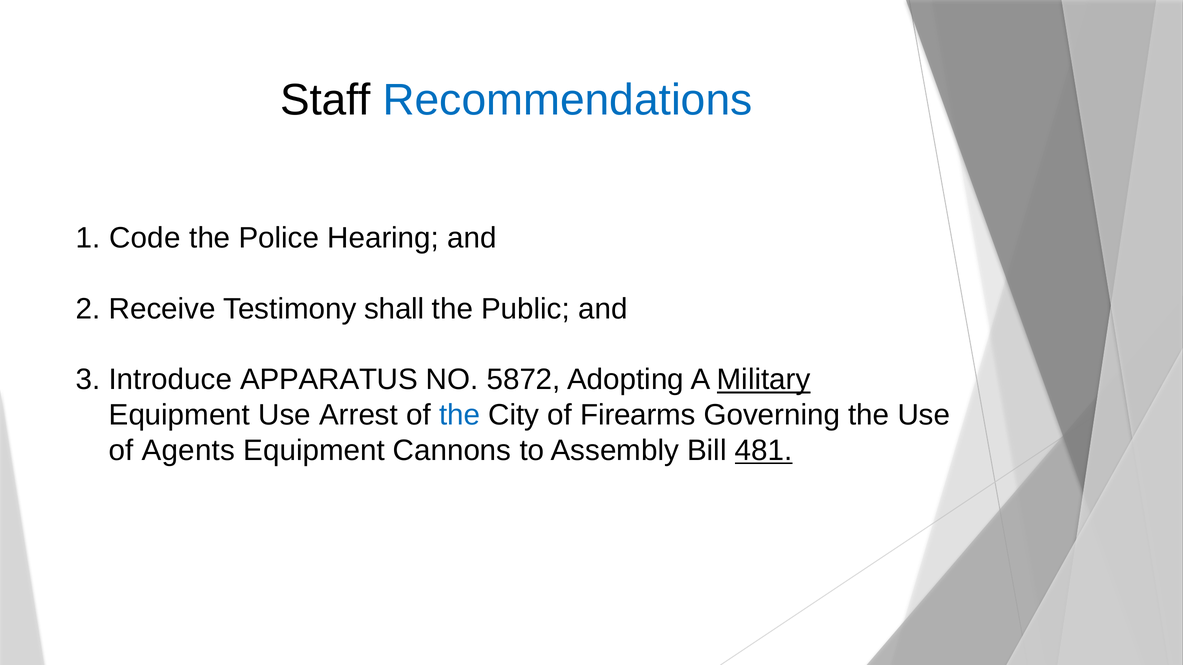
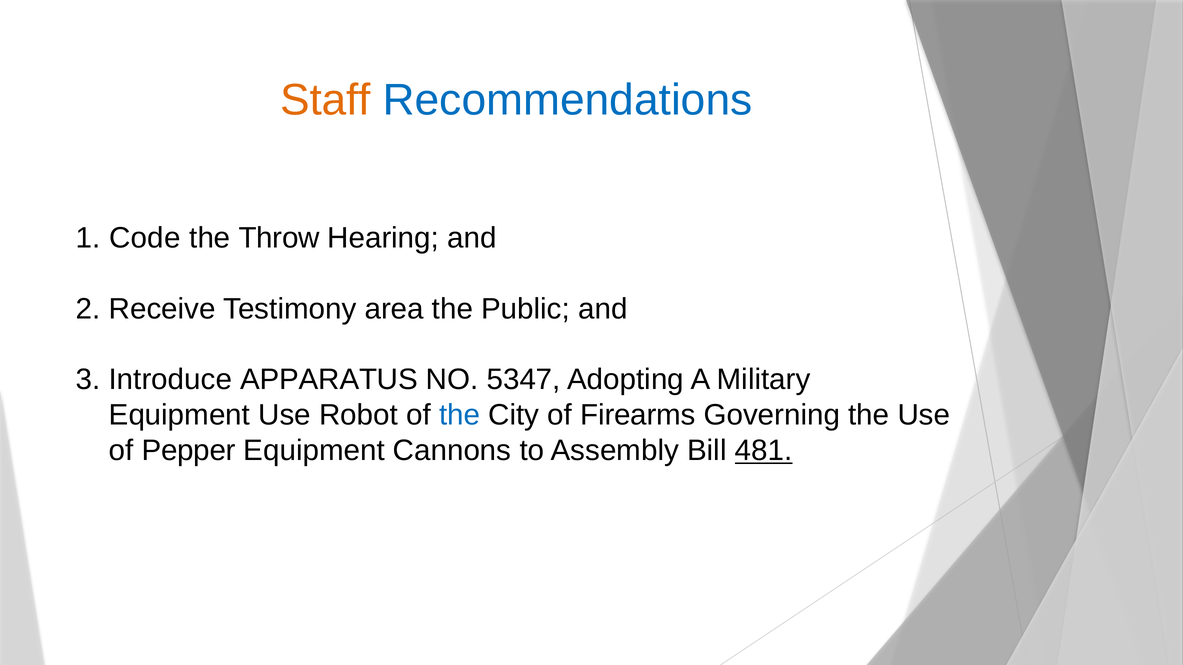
Staff colour: black -> orange (325, 100)
Police: Police -> Throw (279, 238)
shall: shall -> area (394, 309)
5872: 5872 -> 5347 (524, 380)
Military underline: present -> none (764, 380)
Arrest: Arrest -> Robot (359, 415)
Agents: Agents -> Pepper (189, 451)
